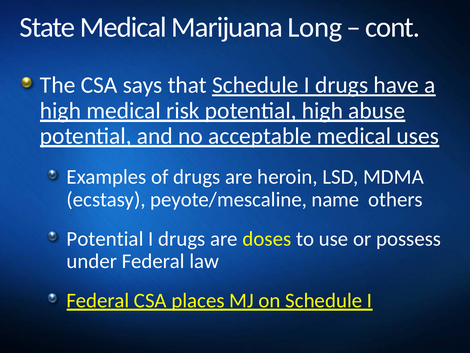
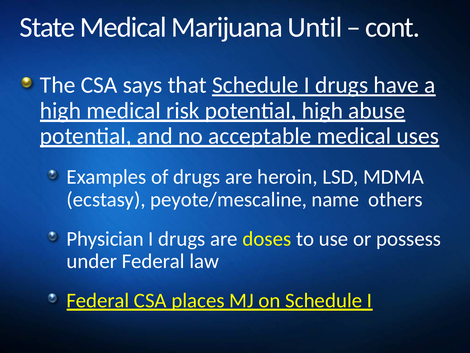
Long: Long -> Until (315, 27)
Potential: Potential -> Physician (105, 238)
